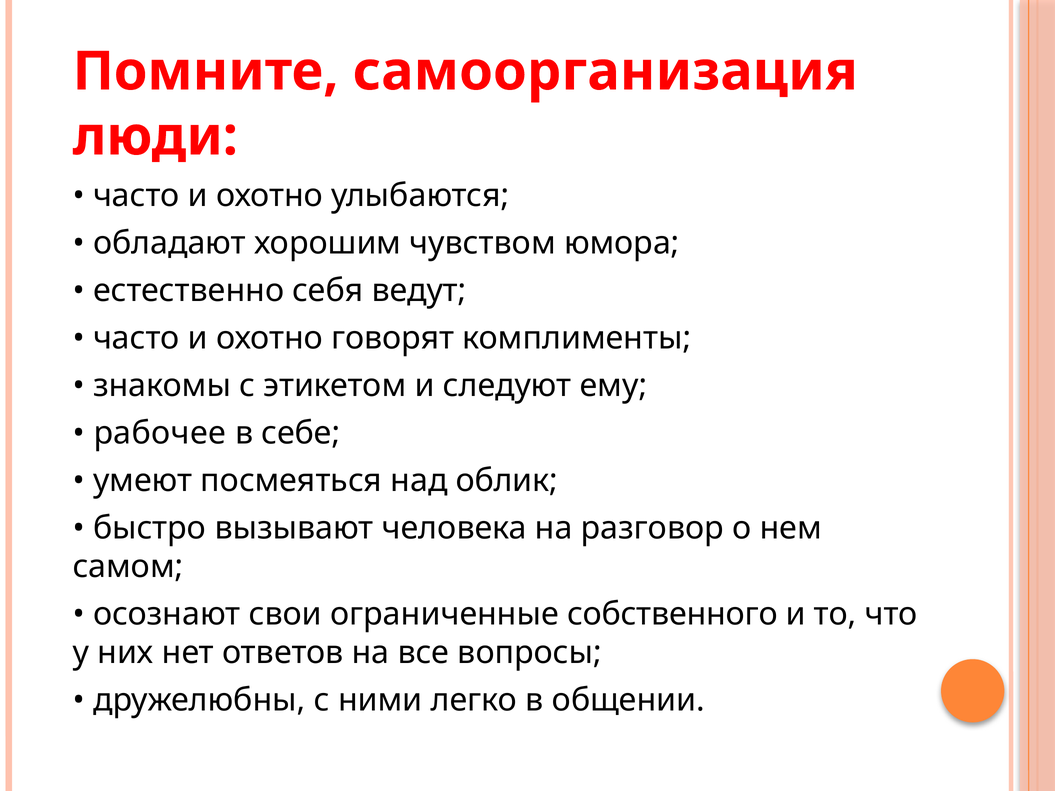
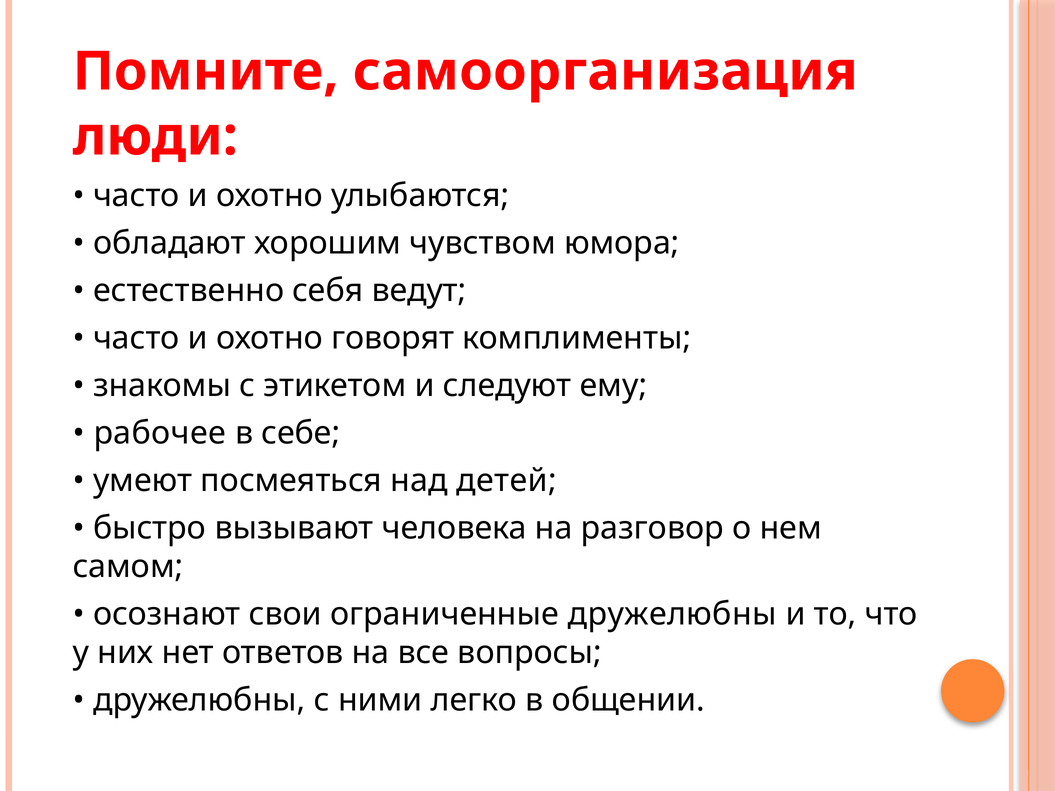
облик: облик -> детей (507, 481)
ограниченные собственного: собственного -> дружелюбны (672, 614)
